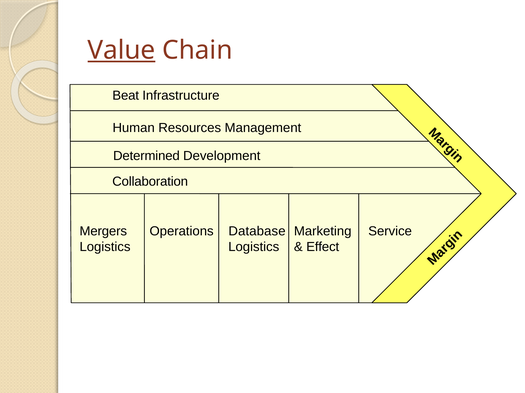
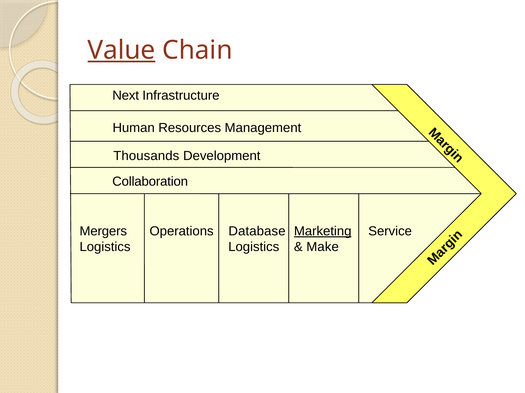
Beat: Beat -> Next (126, 96)
Determined: Determined -> Thousands (146, 156)
Marketing underline: none -> present (323, 232)
Effect: Effect -> Make (323, 247)
